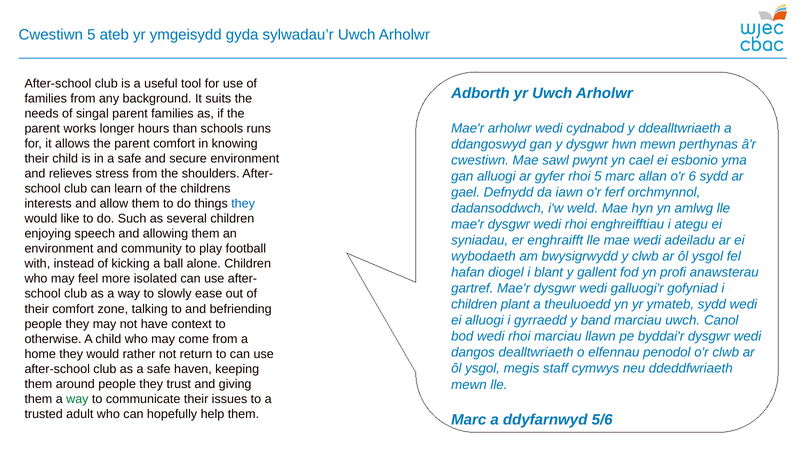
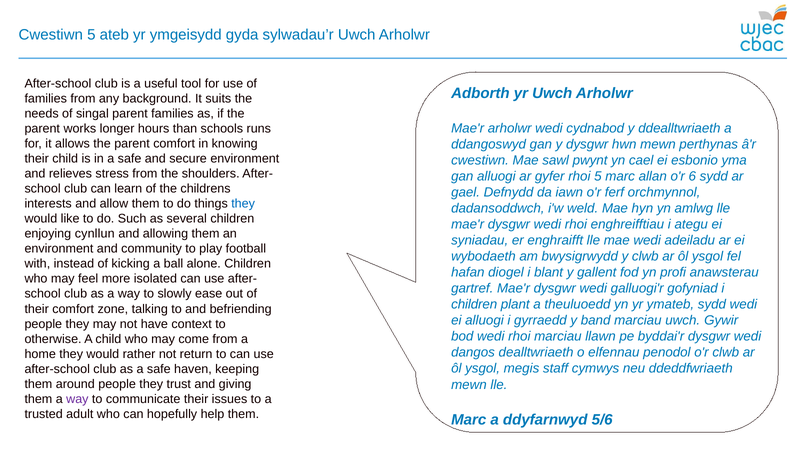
speech: speech -> cynllun (95, 234)
Canol: Canol -> Gywir (721, 321)
way colour: green -> purple (77, 400)
